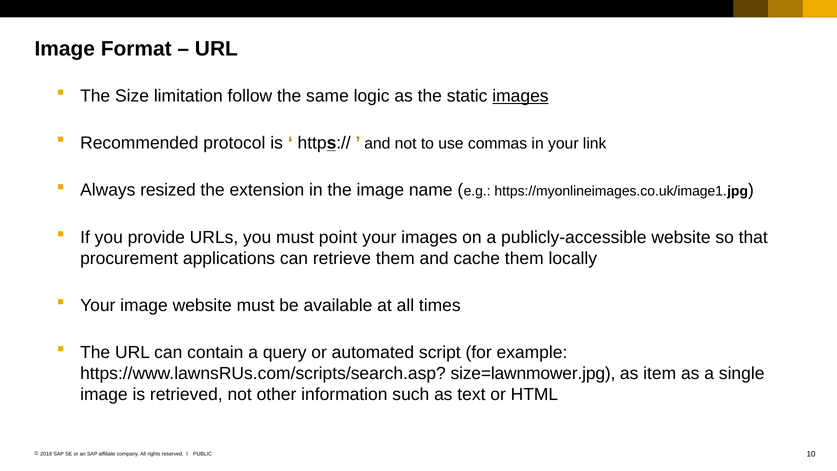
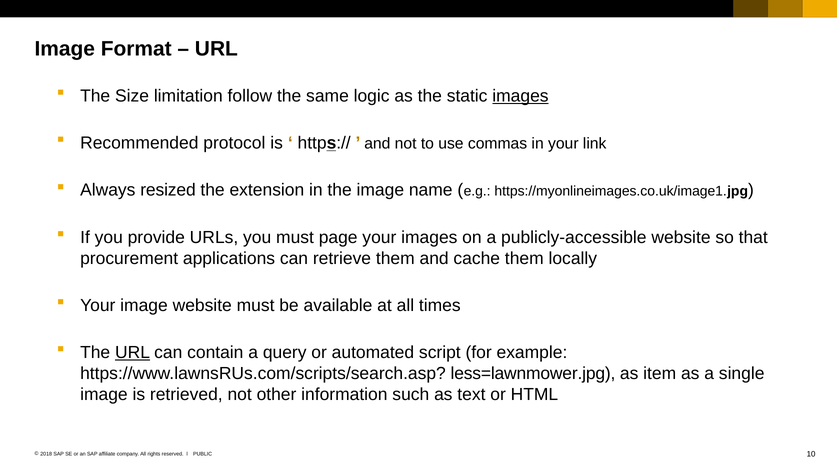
point: point -> page (338, 237)
URL underline: none -> present (133, 352)
size=lawnmower.jpg: size=lawnmower.jpg -> less=lawnmower.jpg (533, 373)
